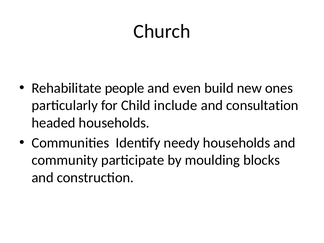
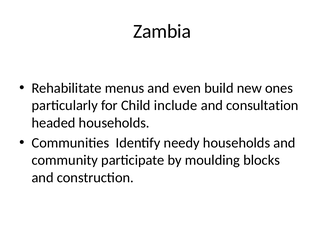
Church: Church -> Zambia (162, 31)
people: people -> menus (124, 88)
